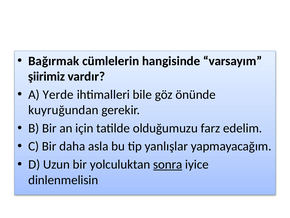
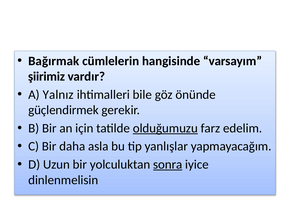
Yerde: Yerde -> Yalnız (58, 94)
kuyruğundan: kuyruğundan -> güçlendirmek (64, 110)
olduğumuzu underline: none -> present (165, 128)
